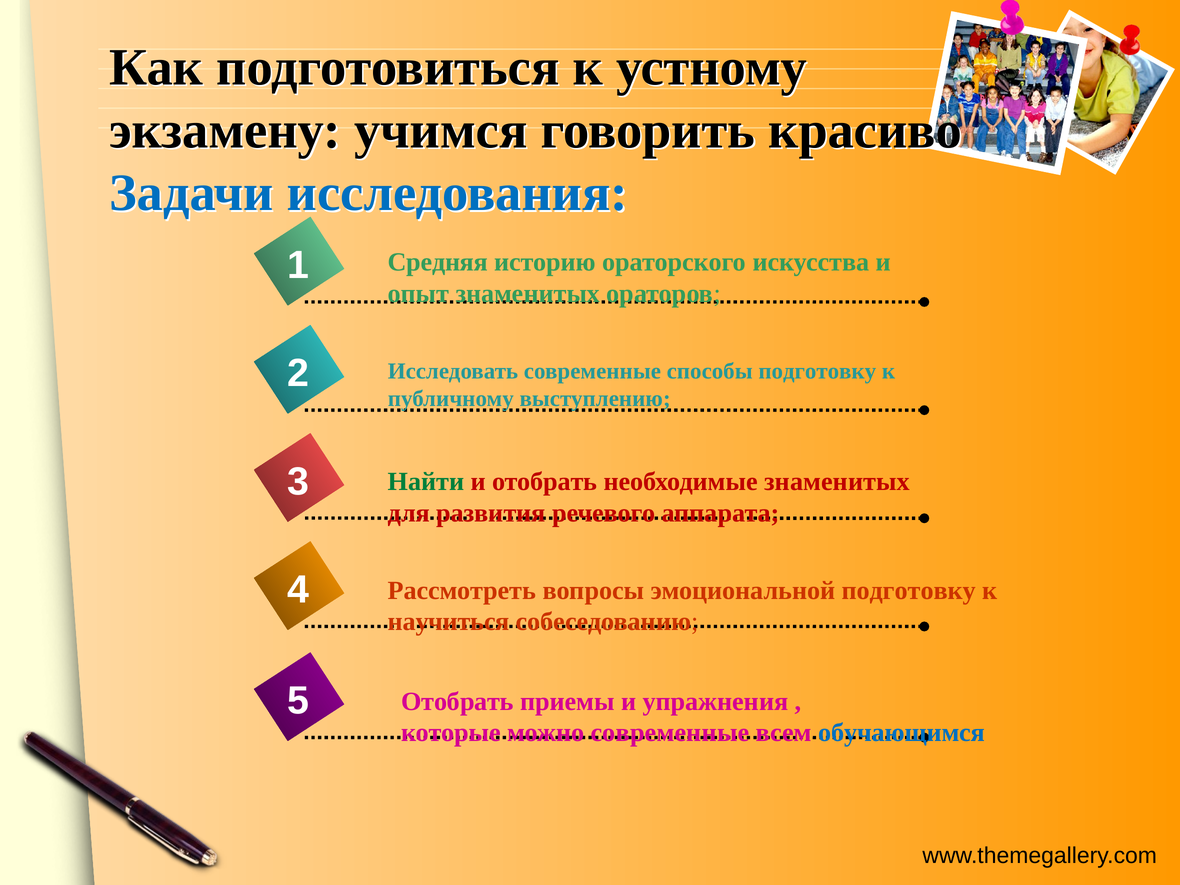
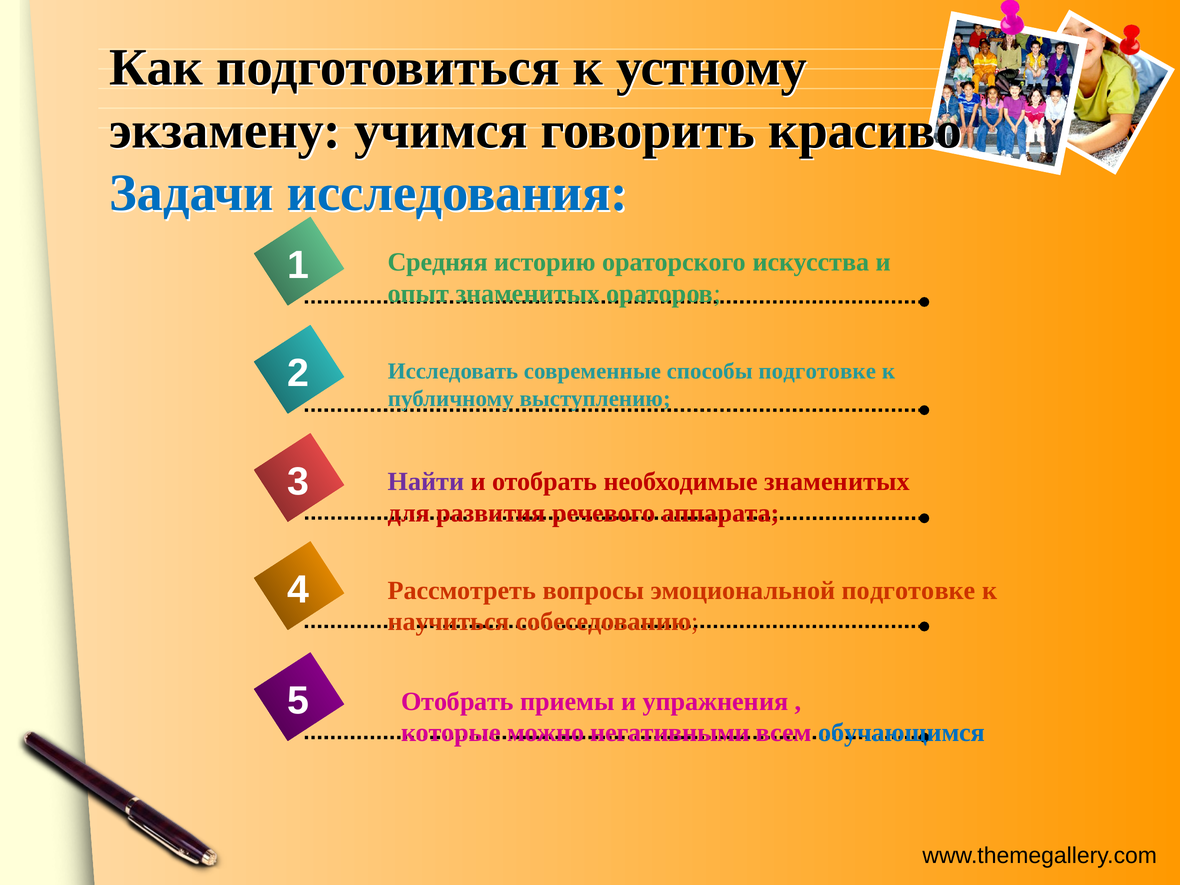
способы подготовку: подготовку -> подготовке (817, 371)
Найти colour: green -> purple (426, 482)
эмоциональной подготовку: подготовку -> подготовке (909, 590)
можно современные: современные -> негативными (670, 733)
